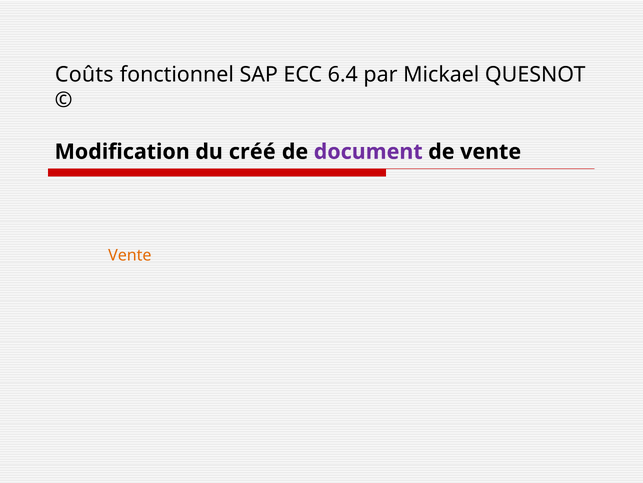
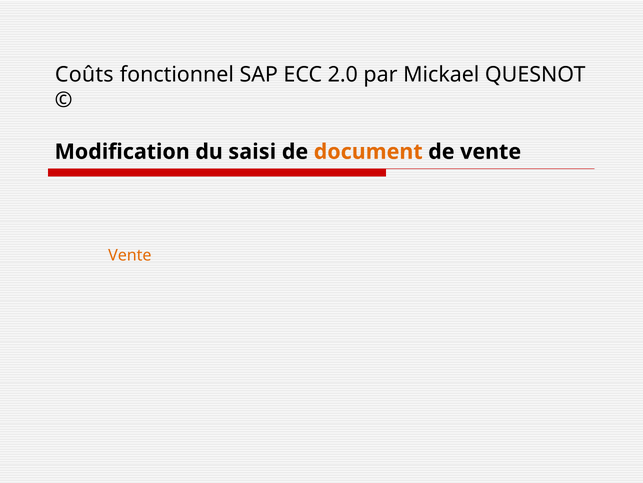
6.4: 6.4 -> 2.0 (343, 74)
créé: créé -> saisi (252, 152)
document colour: purple -> orange (368, 152)
